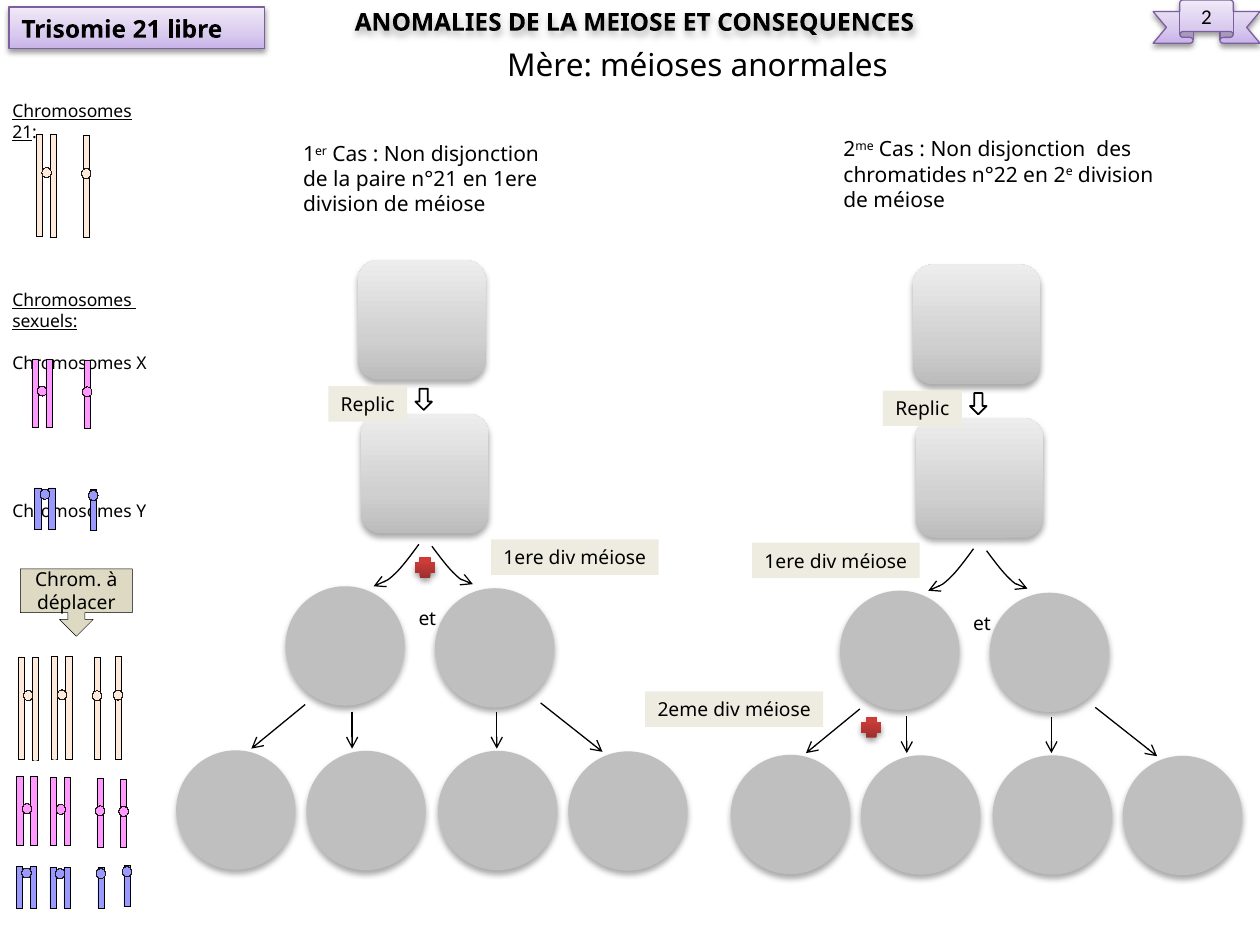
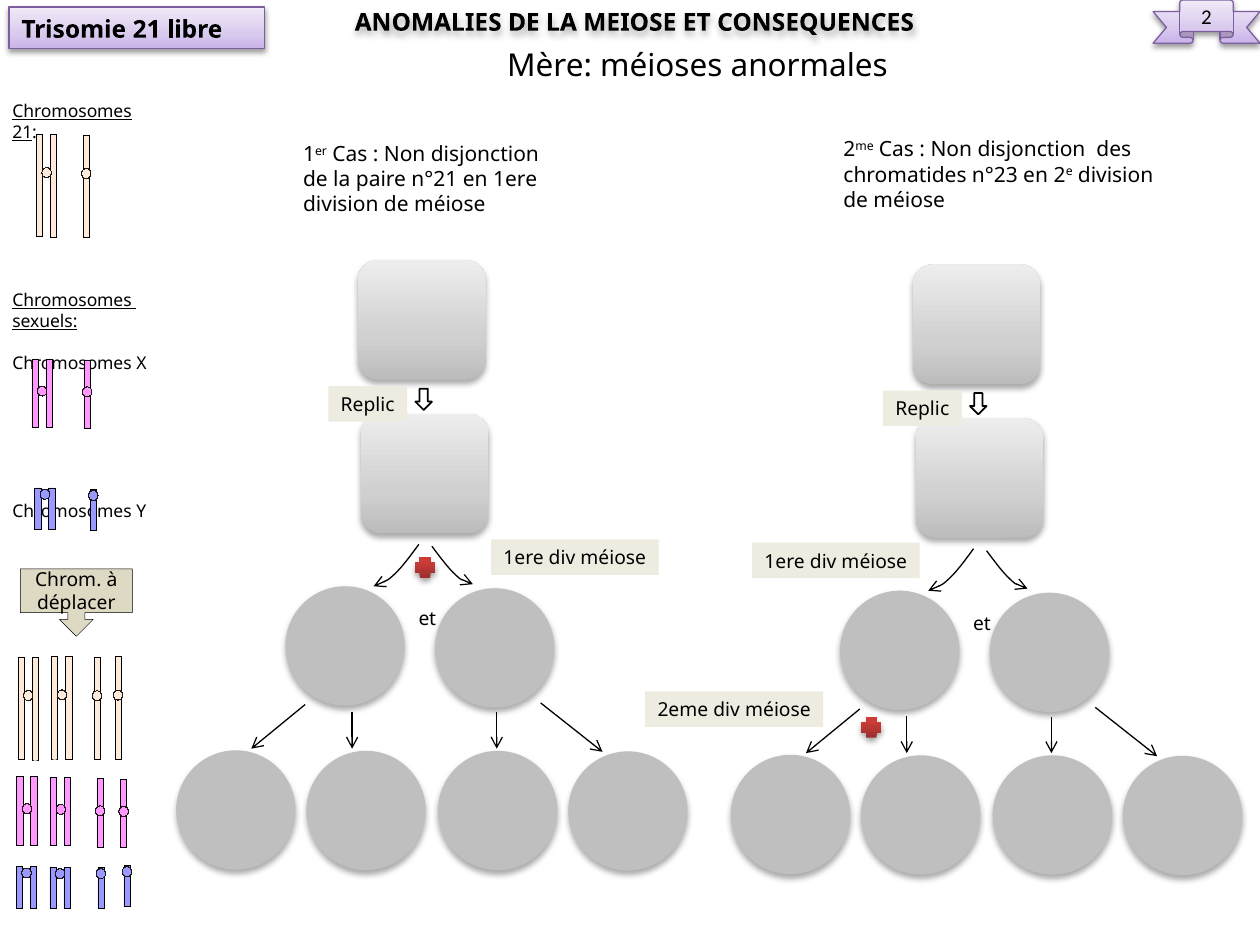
n°22: n°22 -> n°23 (995, 175)
